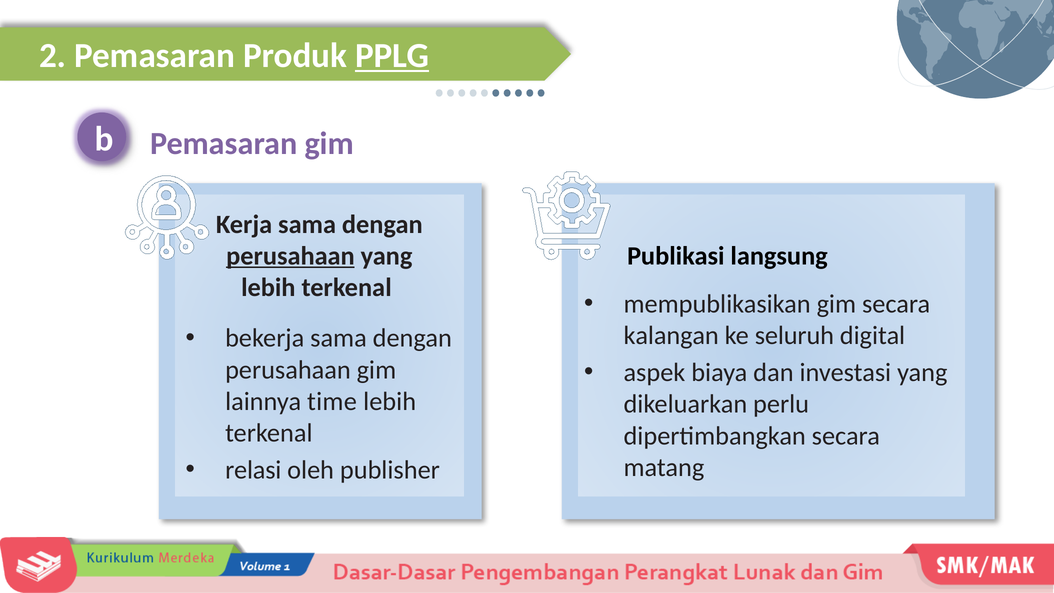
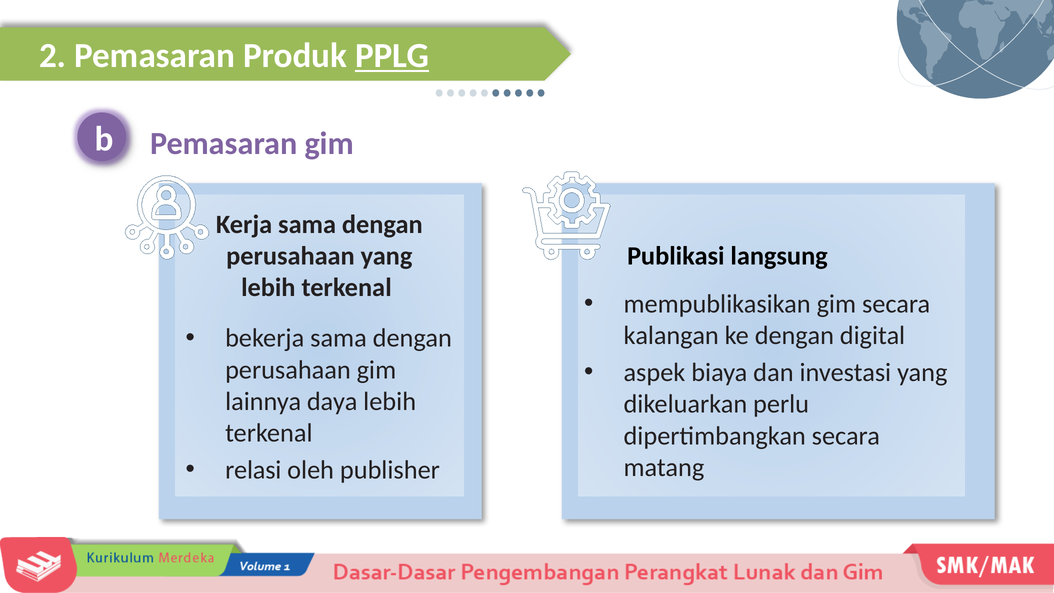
perusahaan underline: present -> none (290, 256)
ke seluruh: seluruh -> dengan (794, 336)
time: time -> daya (332, 401)
